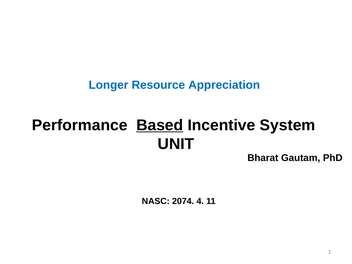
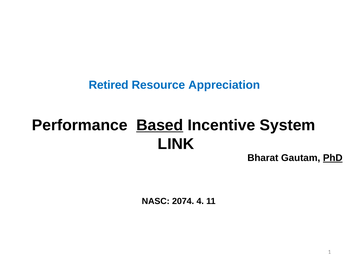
Longer: Longer -> Retired (109, 85)
UNIT: UNIT -> LINK (176, 144)
PhD underline: none -> present (333, 158)
